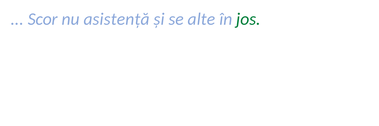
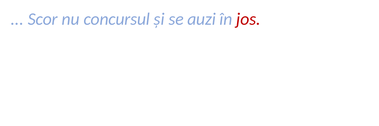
asistență: asistență -> concursul (117, 19)
alte: alte -> auzi (202, 19)
jos colour: green -> red (248, 19)
